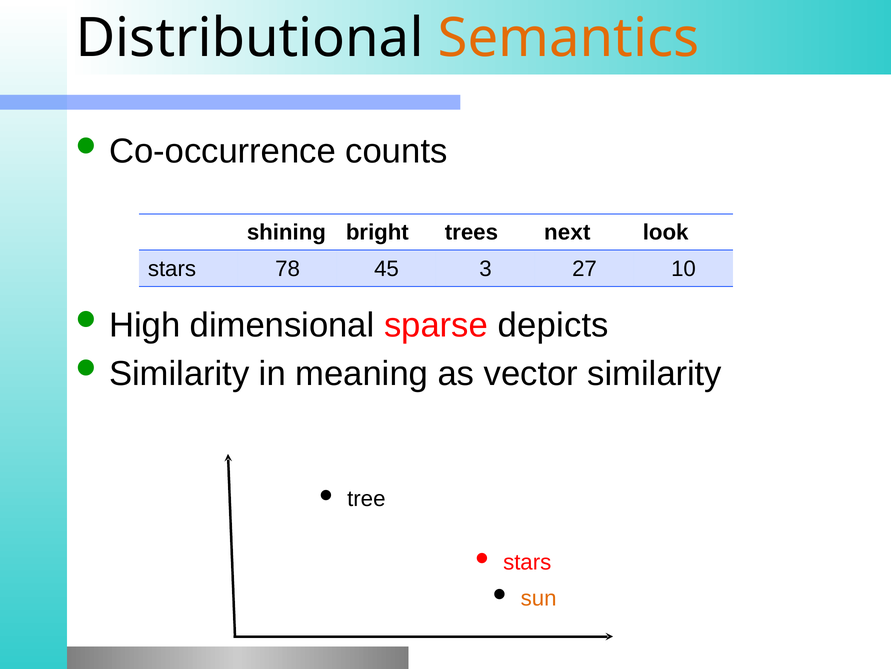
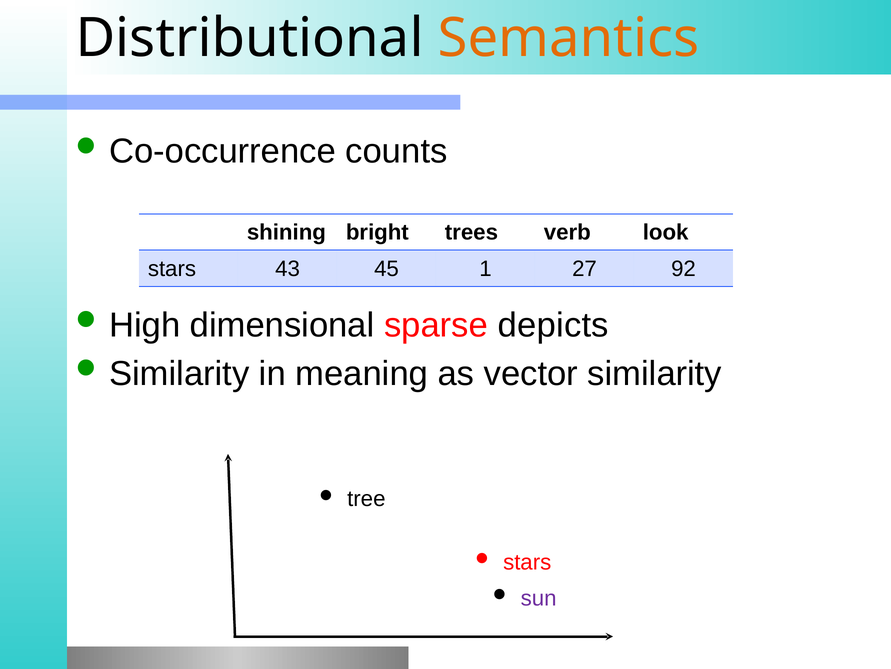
next: next -> verb (567, 232)
78: 78 -> 43 (288, 268)
3: 3 -> 1 (486, 268)
10: 10 -> 92 (683, 268)
sun colour: orange -> purple (539, 598)
